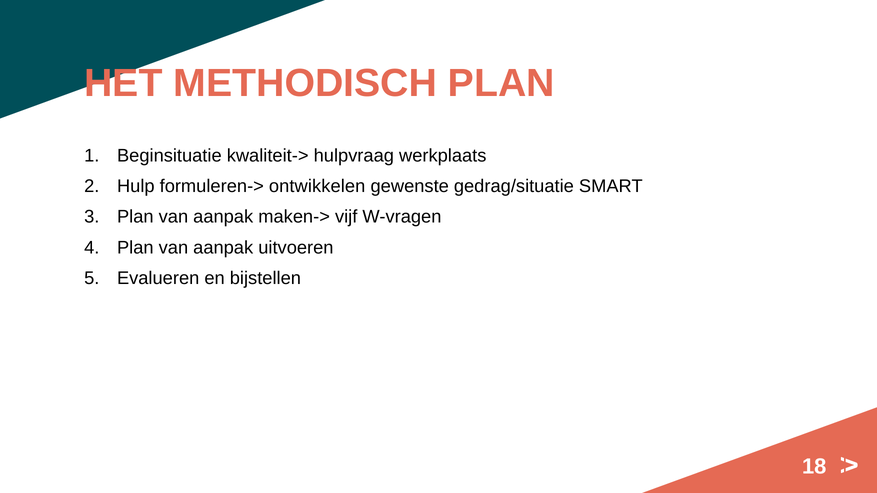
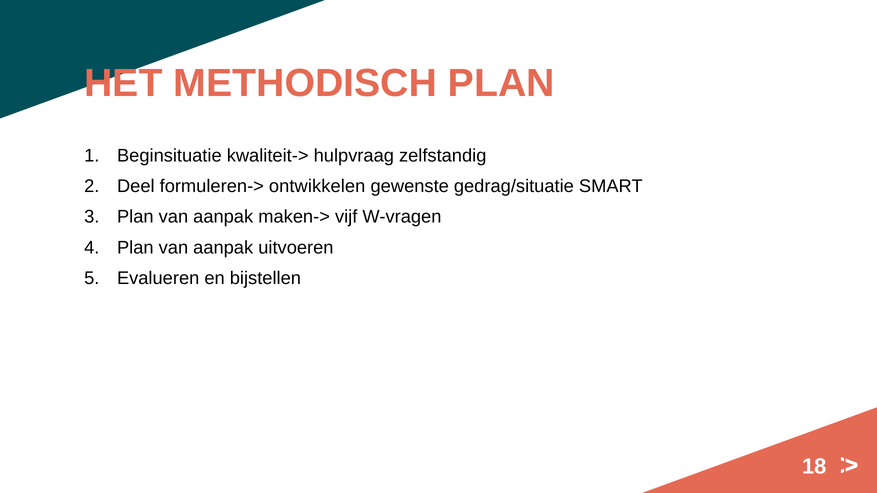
werkplaats: werkplaats -> zelfstandig (443, 156)
Hulp: Hulp -> Deel (136, 186)
